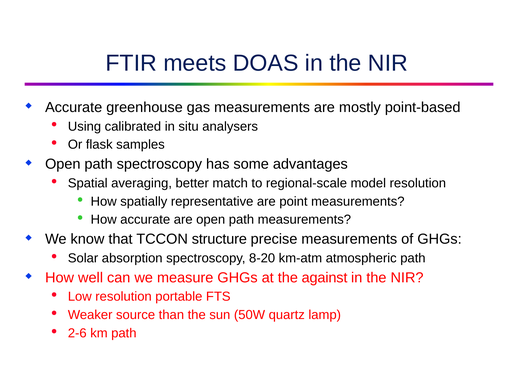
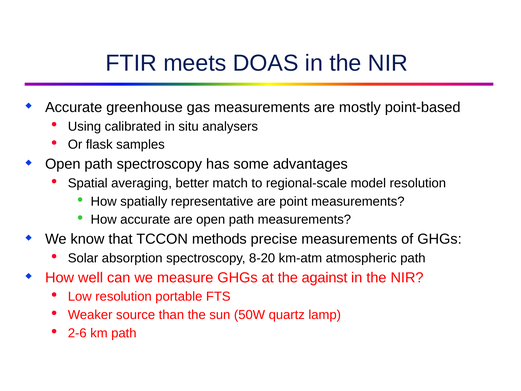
structure: structure -> methods (219, 239)
